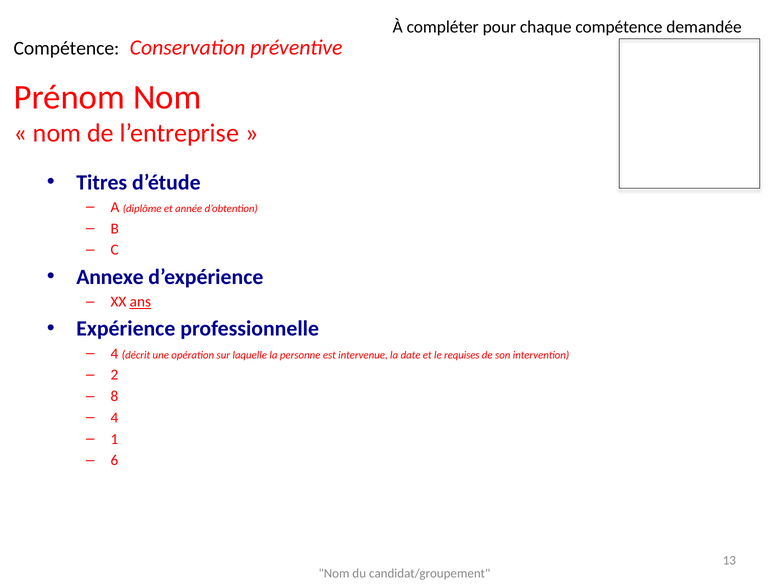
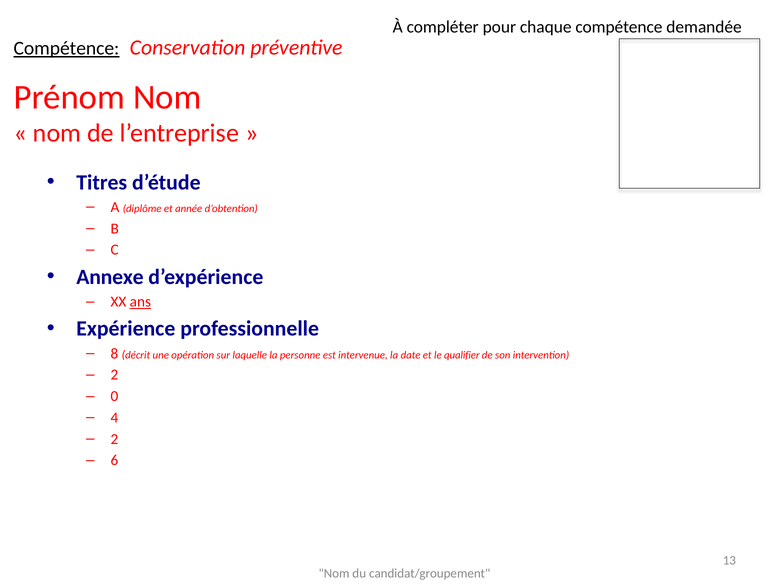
Compétence underline: none -> present (66, 48)
4: 4 -> 8 (114, 354)
requises: requises -> qualifier (462, 355)
8: 8 -> 0 (114, 396)
1: 1 -> 2 (114, 439)
